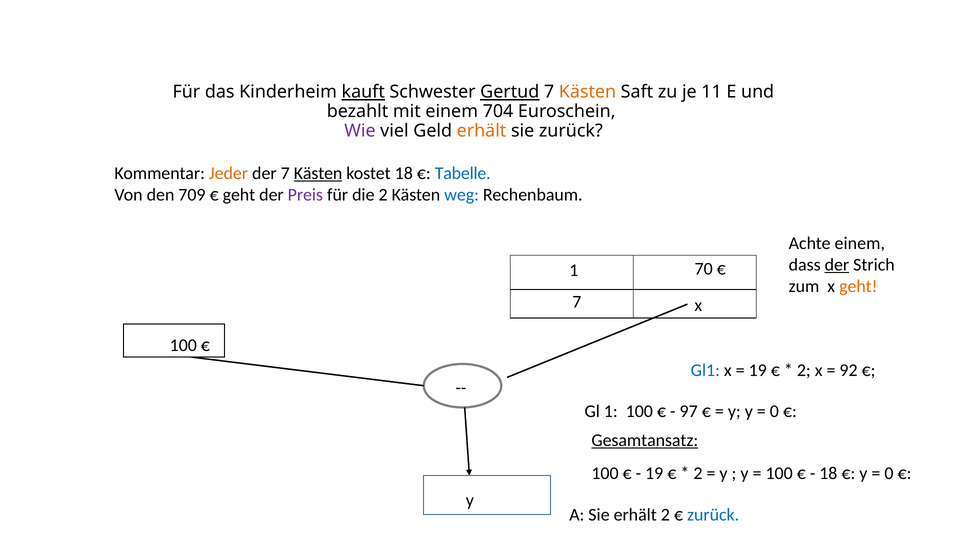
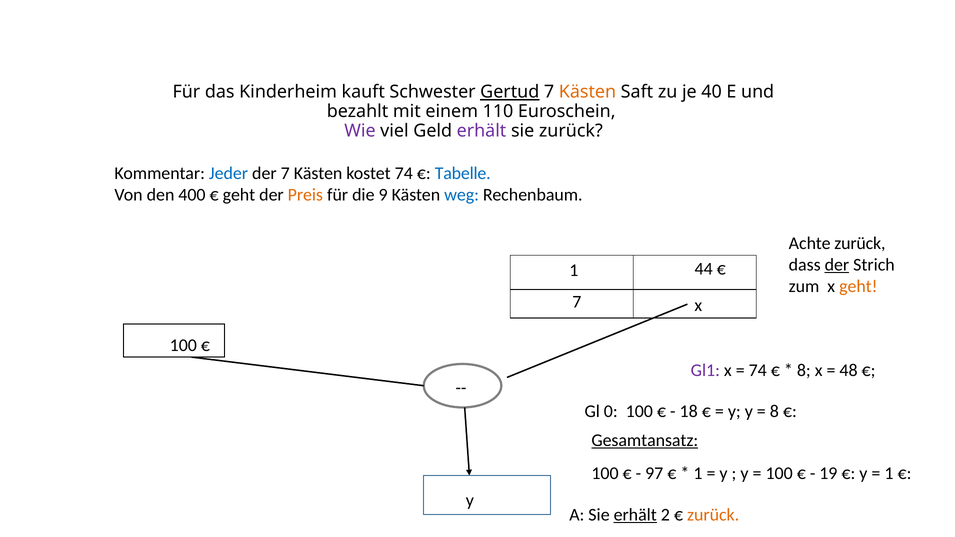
kauft underline: present -> none (363, 92)
11: 11 -> 40 (712, 92)
704: 704 -> 110 (498, 111)
erhält colour: orange -> purple (482, 131)
Jeder colour: orange -> blue (229, 173)
Kästen underline: present -> none (318, 173)
kostet 18: 18 -> 74 (404, 173)
709: 709 -> 400 (192, 195)
Preis colour: purple -> orange (305, 195)
die 2: 2 -> 9 (383, 195)
Achte einem: einem -> zurück (860, 244)
70: 70 -> 44 (704, 269)
Gl1 colour: blue -> purple (705, 370)
19: 19 -> 74 (758, 370)
2: 2 -> 8 (804, 370)
92: 92 -> 48 (849, 370)
Gl 1: 1 -> 0 (611, 411)
97: 97 -> 18 (689, 411)
0: 0 -> 8 (774, 411)
19: 19 -> 97 (654, 474)
2: 2 -> 1 (698, 474)
18: 18 -> 19 (828, 474)
0: 0 -> 1 (889, 474)
erhält underline: none -> present (635, 515)
zurück colour: blue -> orange (713, 515)
